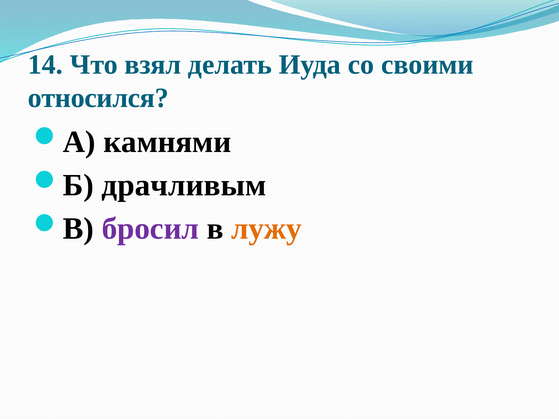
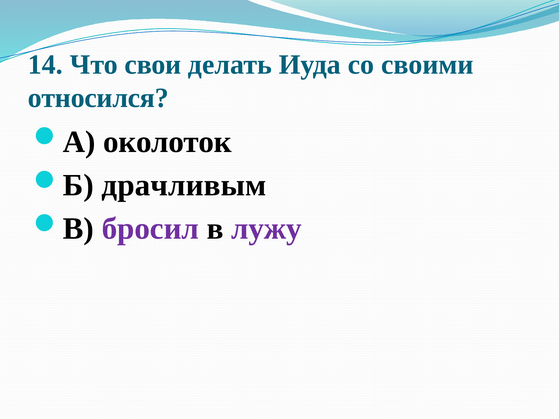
взял: взял -> свои (153, 65)
камнями: камнями -> околоток (167, 142)
лужу colour: orange -> purple (267, 229)
